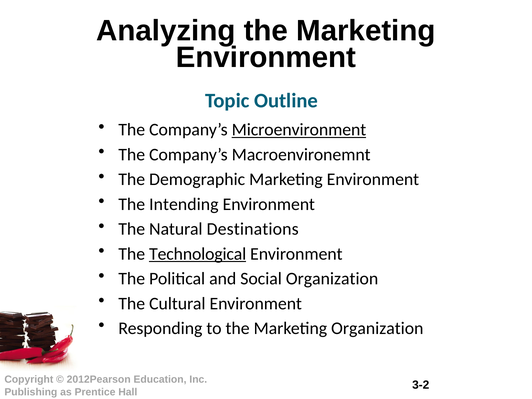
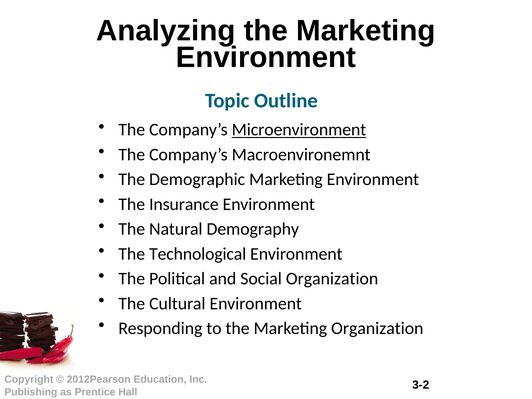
Intending: Intending -> Insurance (184, 204)
Destinations: Destinations -> Demography (253, 229)
Technological underline: present -> none (198, 254)
